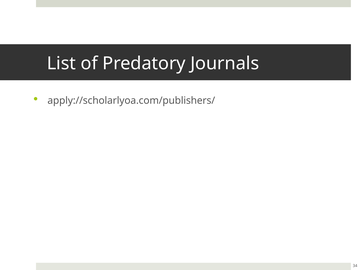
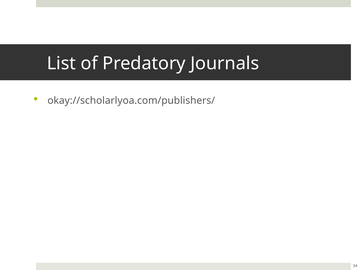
apply://scholarlyoa.com/publishers/: apply://scholarlyoa.com/publishers/ -> okay://scholarlyoa.com/publishers/ (131, 101)
